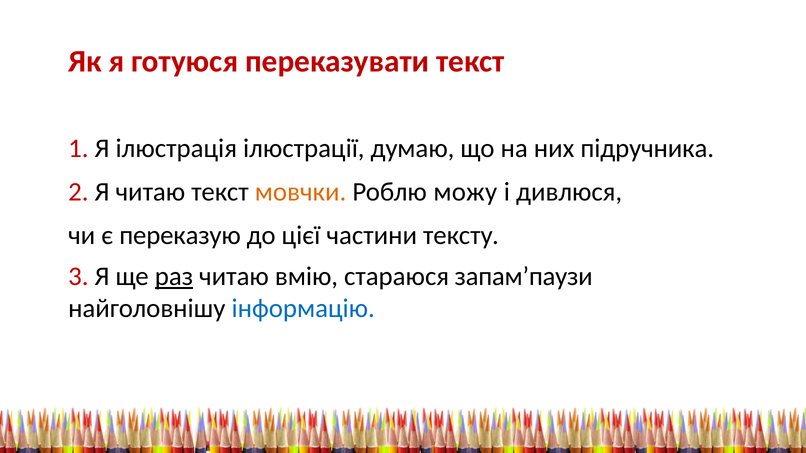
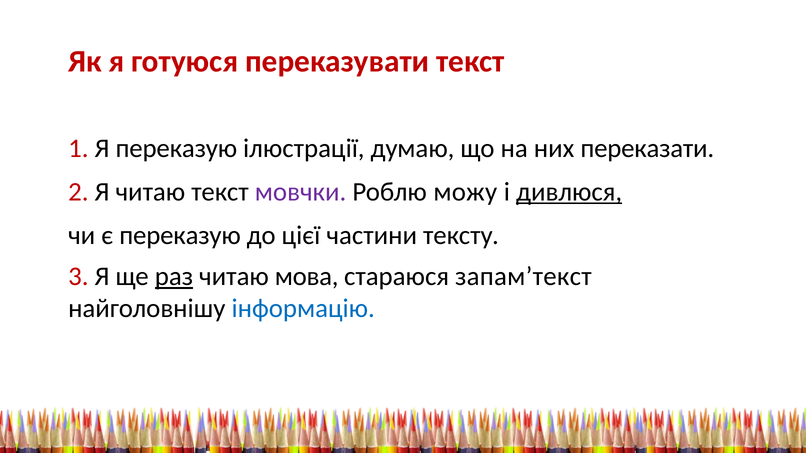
Я ілюстрація: ілюстрація -> переказую (176, 149)
підручника: підручника -> переказати (647, 149)
мовчки colour: orange -> purple (301, 192)
дивлюся underline: none -> present (569, 192)
вмію: вмію -> мова (307, 277)
запам’паузи: запам’паузи -> запам’текст (523, 277)
